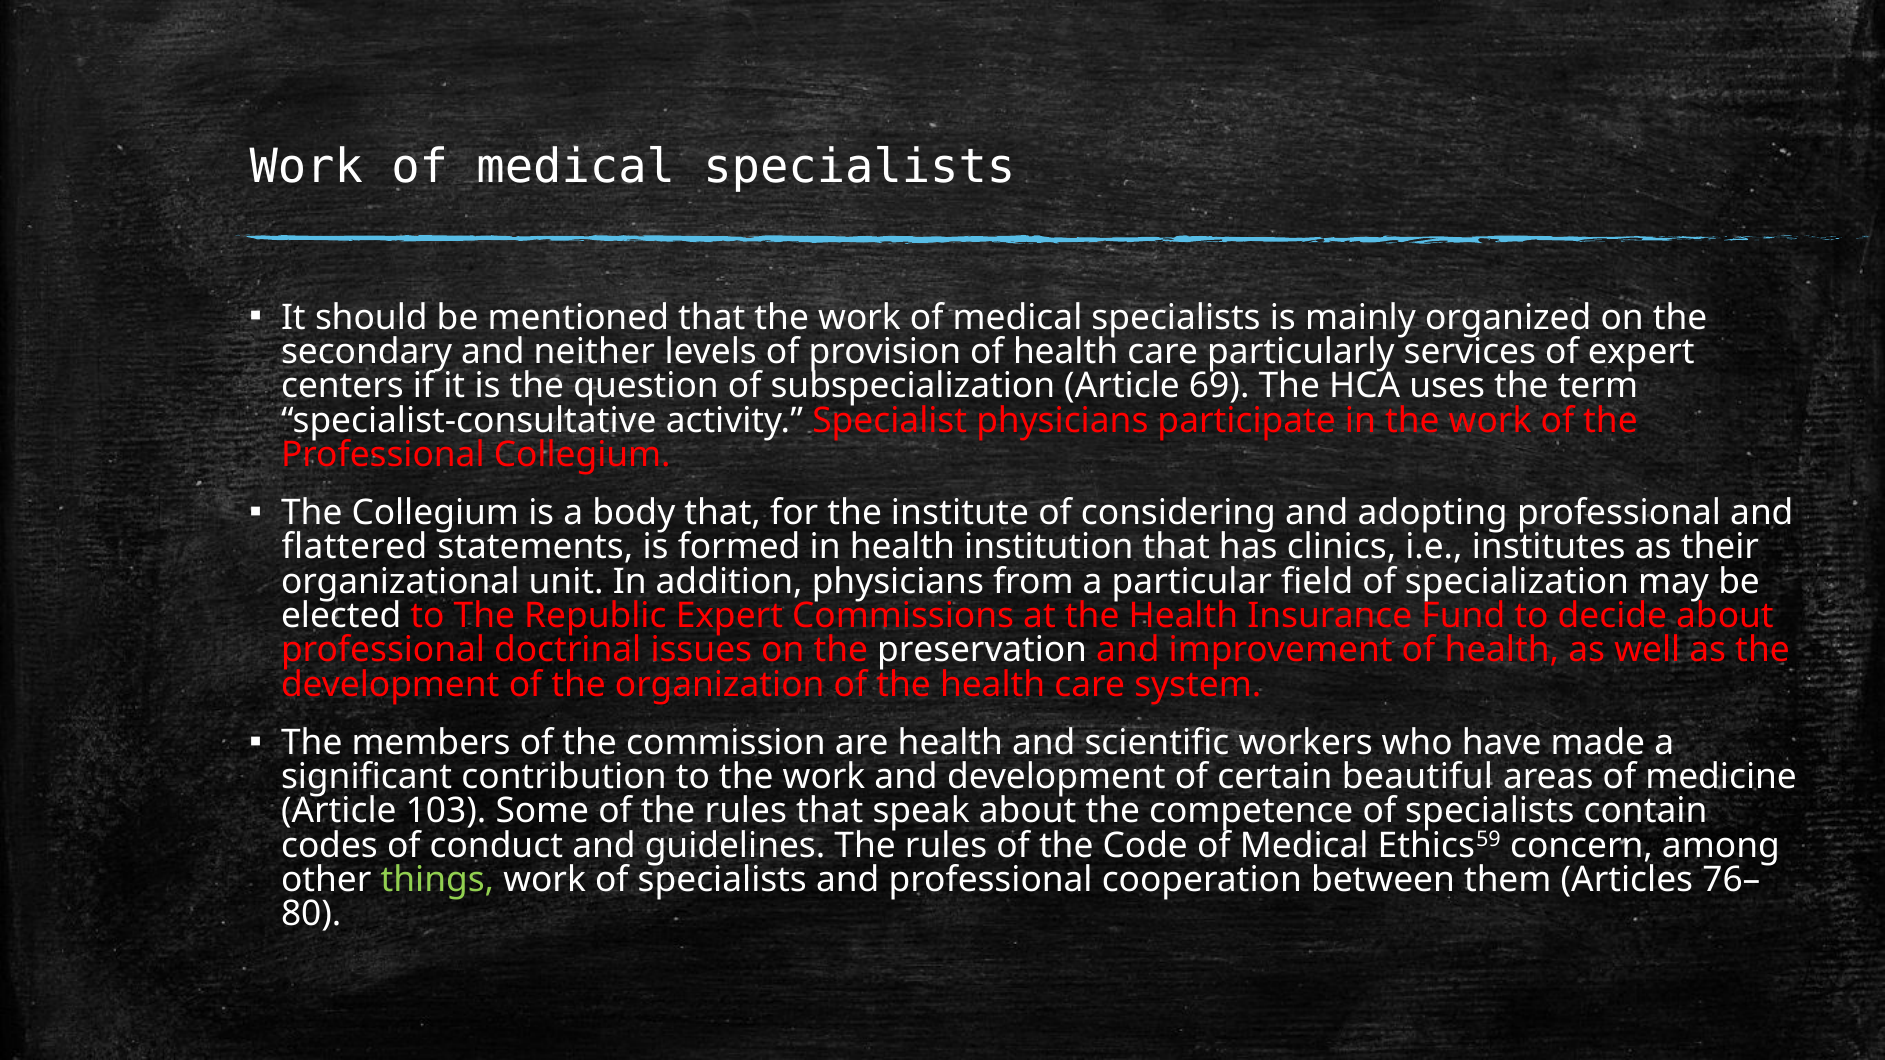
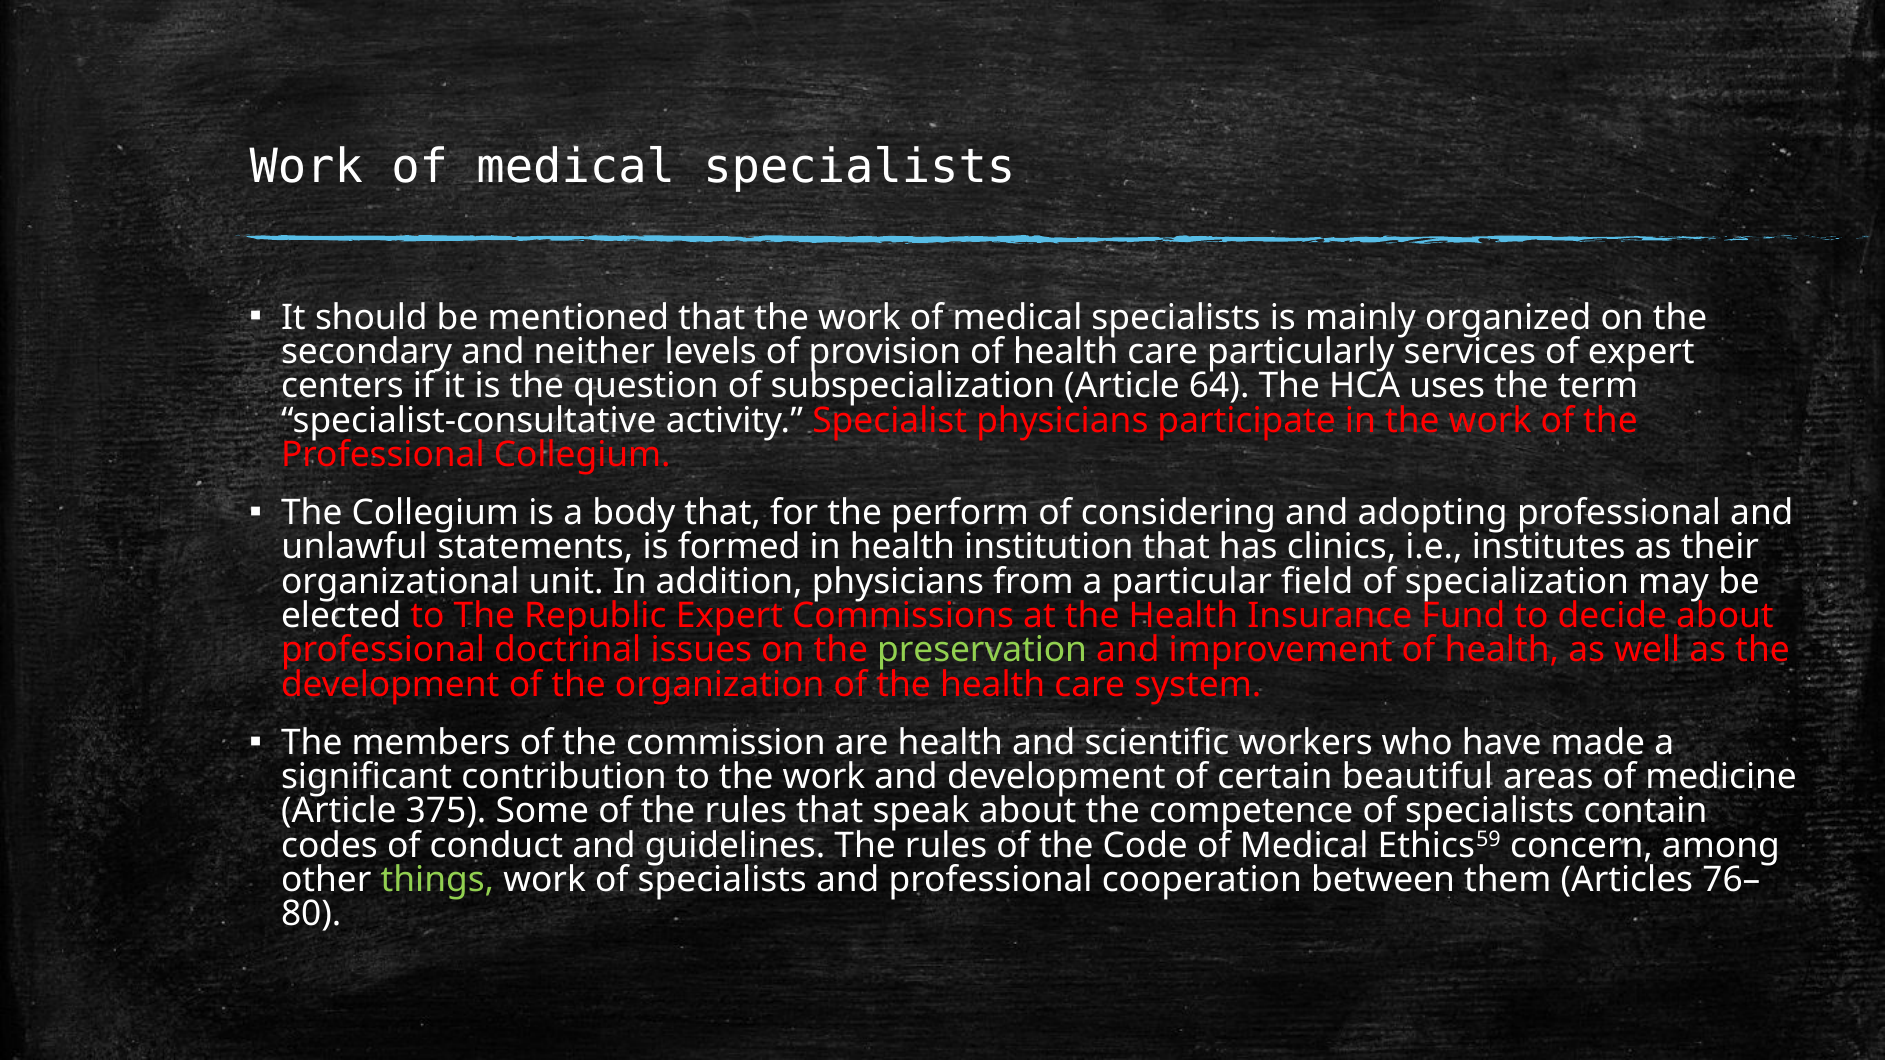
69: 69 -> 64 (1219, 386)
institute: institute -> perform (960, 513)
flattered: flattered -> unlawful (354, 547)
preservation colour: white -> light green (982, 650)
103: 103 -> 375 (446, 812)
